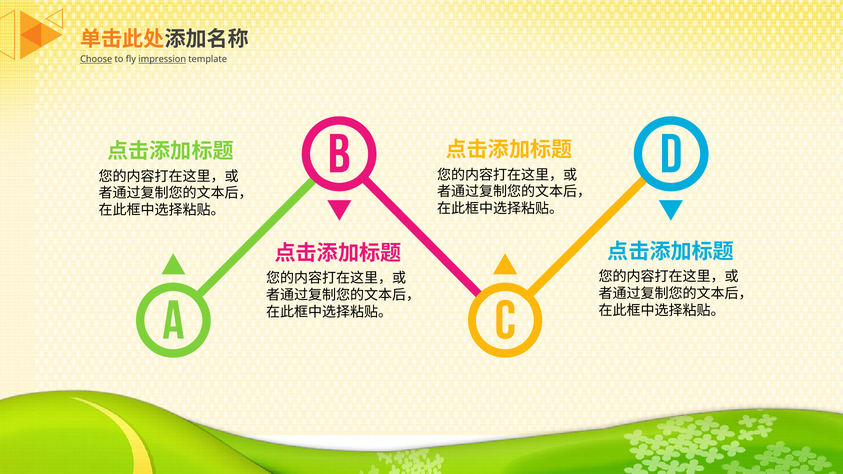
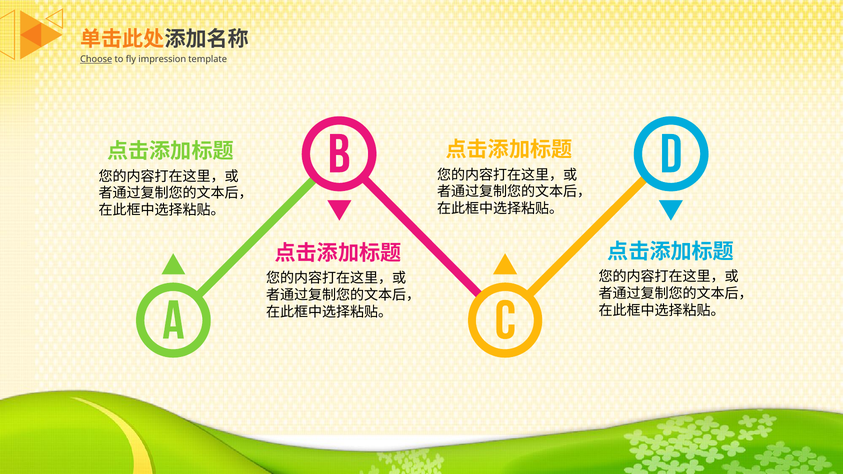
impression underline: present -> none (162, 59)
